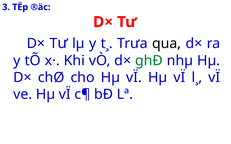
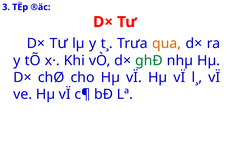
qua colour: black -> orange (167, 43)
